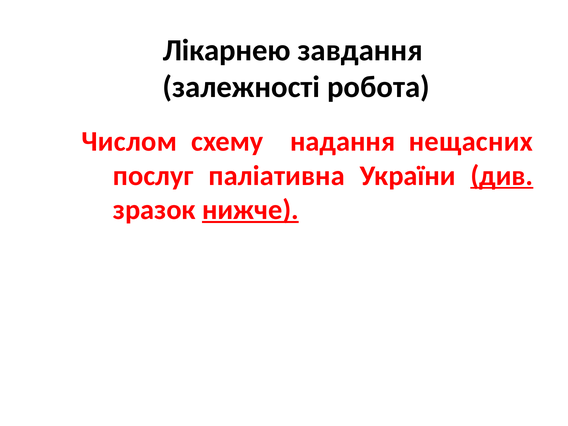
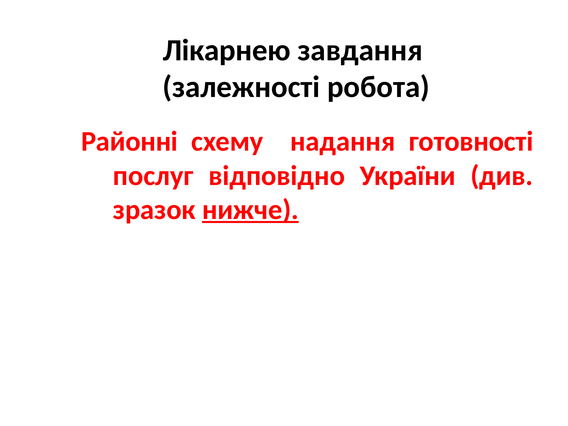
Числом: Числом -> Районні (129, 142)
нещасних: нещасних -> готовності (471, 142)
паліативна: паліативна -> відповідно (277, 176)
див underline: present -> none (502, 176)
